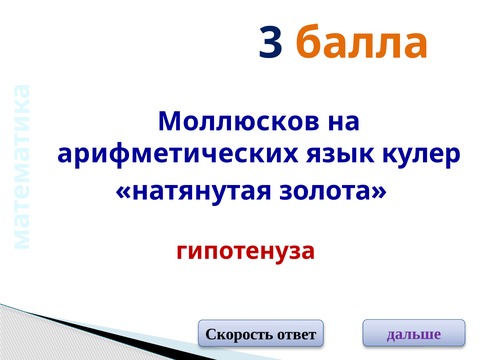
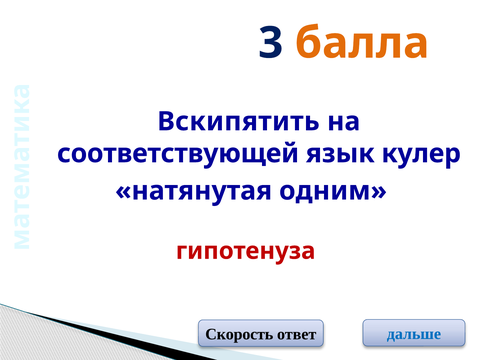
Моллюсков: Моллюсков -> Вскипятить (238, 121)
арифметических: арифметических -> соответствующей (178, 153)
золота: золота -> одним (333, 191)
дальше colour: purple -> blue (414, 334)
